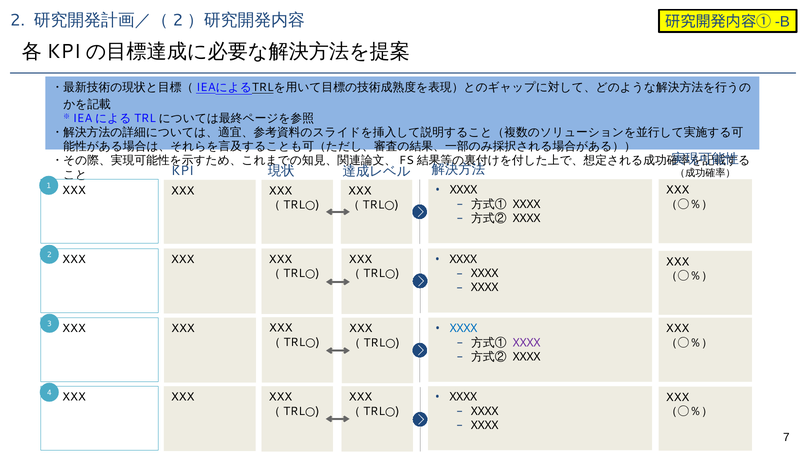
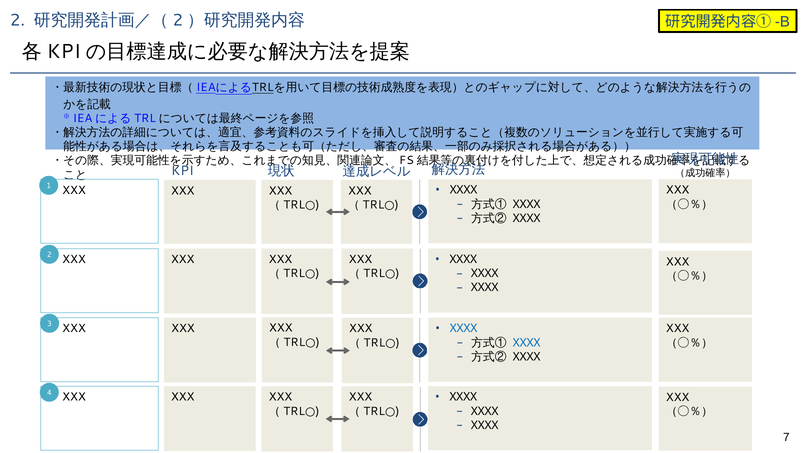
XXXX colour: purple -> blue (527, 343)
